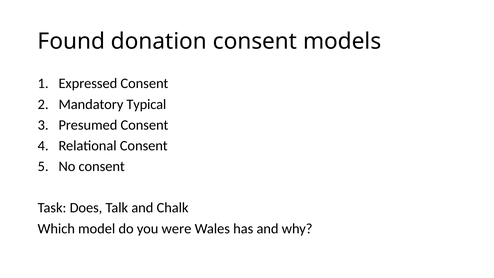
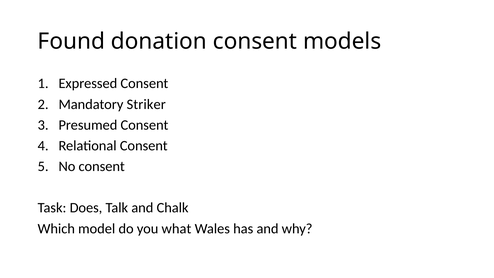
Typical: Typical -> Striker (146, 104)
were: were -> what (176, 229)
